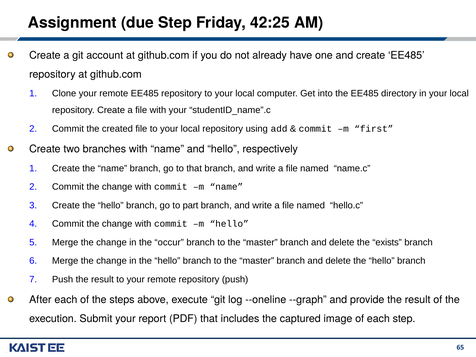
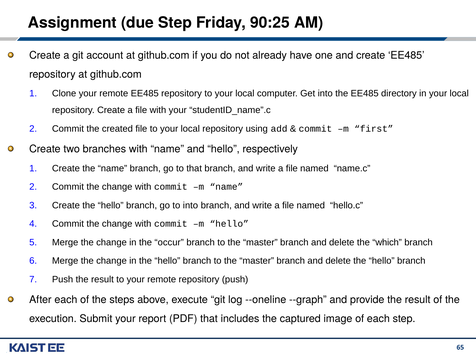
42:25: 42:25 -> 90:25 (270, 23)
to part: part -> into (190, 205)
exists: exists -> which (387, 242)
